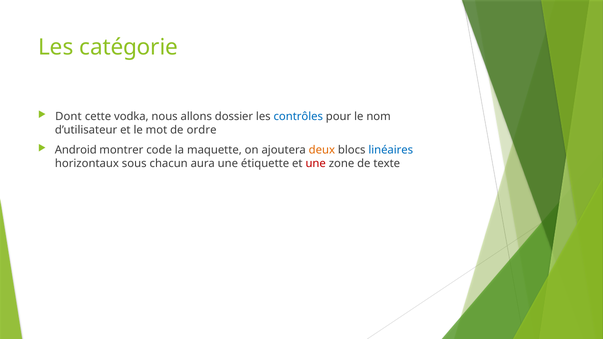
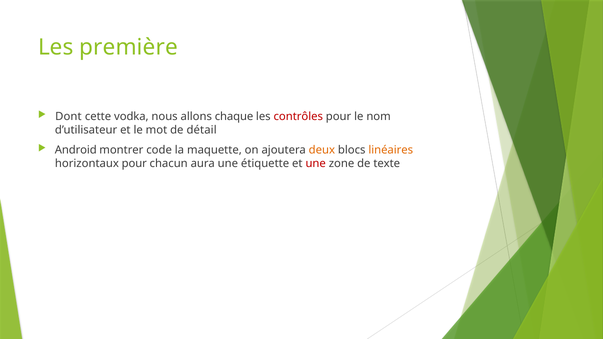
catégorie: catégorie -> première (129, 48)
dossier: dossier -> chaque (234, 117)
contrôles colour: blue -> red (298, 117)
ordre: ordre -> détail (202, 130)
linéaires colour: blue -> orange (391, 150)
horizontaux sous: sous -> pour (134, 164)
